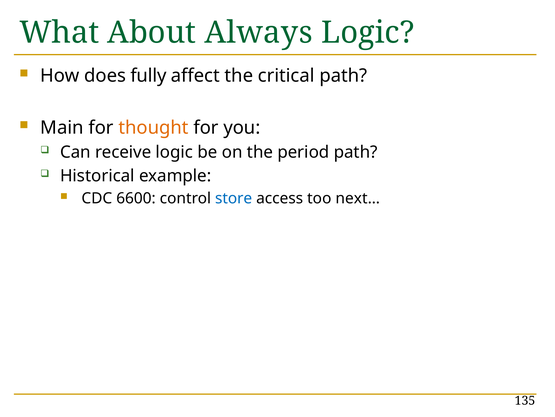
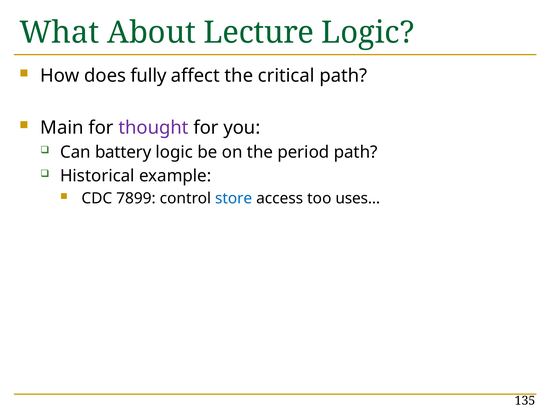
Always: Always -> Lecture (259, 33)
thought colour: orange -> purple (153, 127)
receive: receive -> battery (123, 152)
6600: 6600 -> 7899 (136, 198)
next…: next… -> uses… (358, 198)
